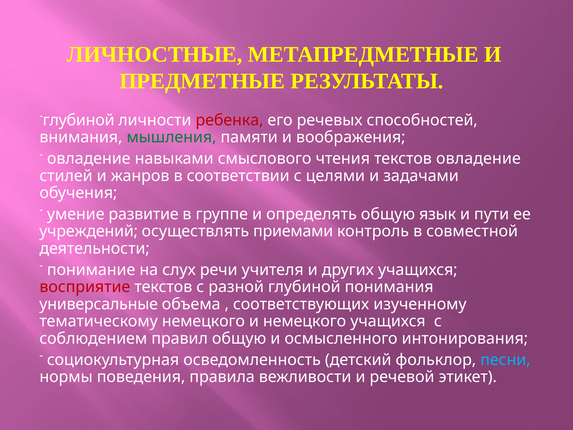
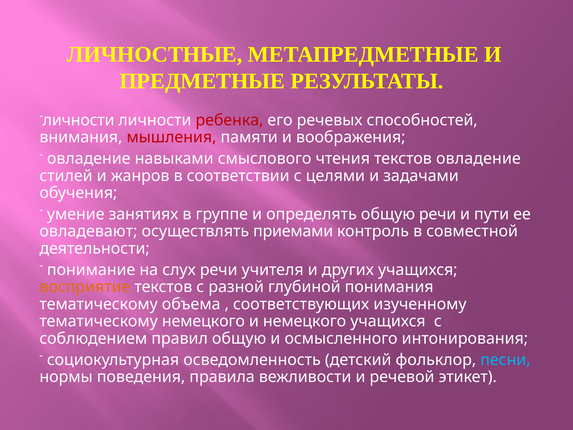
глубиной: глубиной -> личности (79, 120)
мышления colour: green -> red (171, 137)
развитие: развитие -> занятиях (144, 214)
общую язык: язык -> речи (438, 214)
учреждений: учреждений -> овладевают (88, 231)
восприятие colour: red -> orange (85, 287)
универсальные: универсальные -> тематическому (99, 304)
